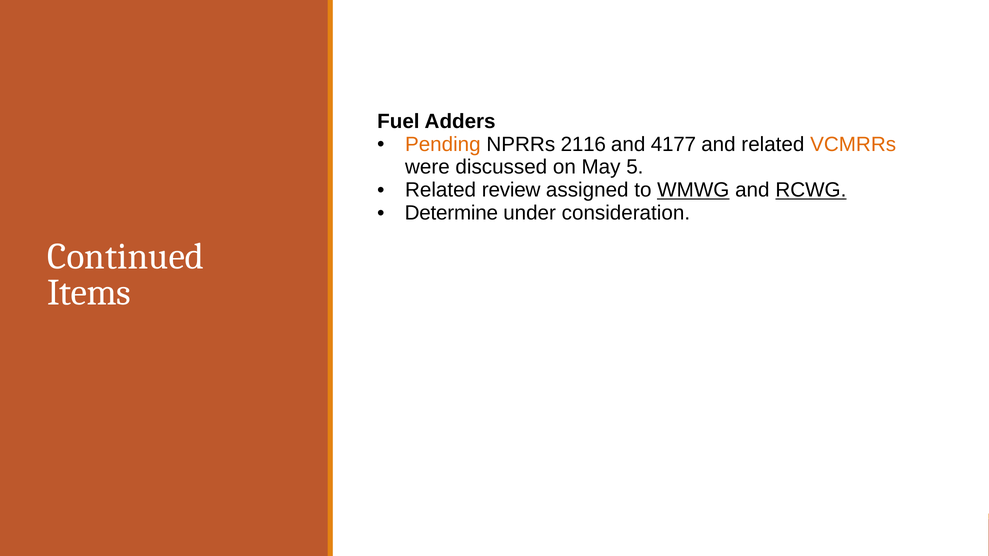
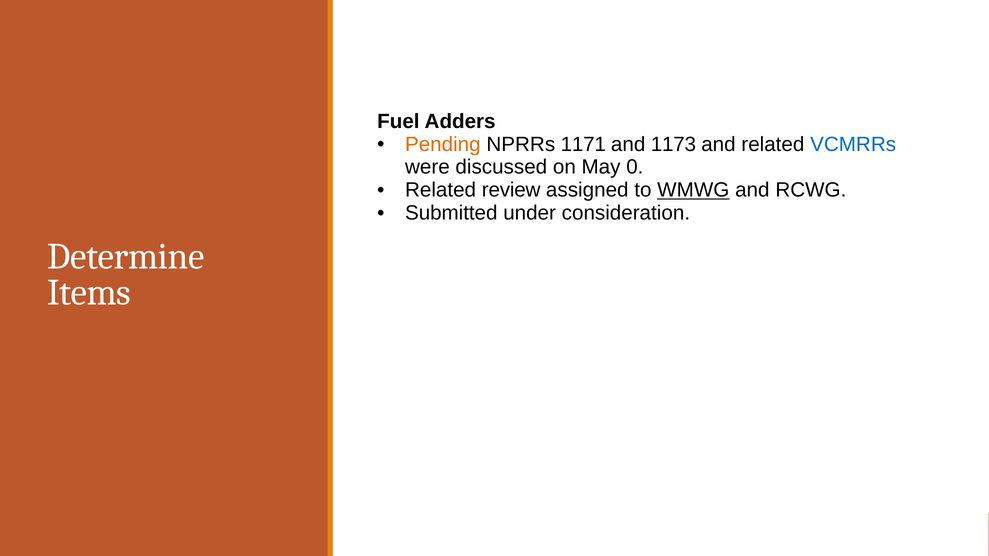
2116: 2116 -> 1171 (583, 144)
4177: 4177 -> 1173 (673, 144)
VCMRRs colour: orange -> blue (853, 144)
5: 5 -> 0 (635, 167)
RCWG underline: present -> none (811, 190)
Determine: Determine -> Submitted (451, 213)
Continued: Continued -> Determine (126, 257)
